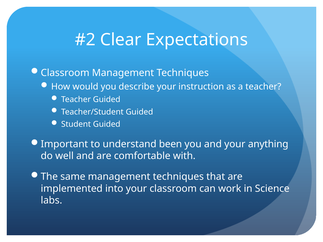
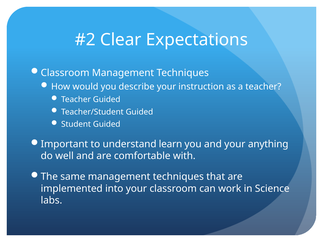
been: been -> learn (171, 144)
